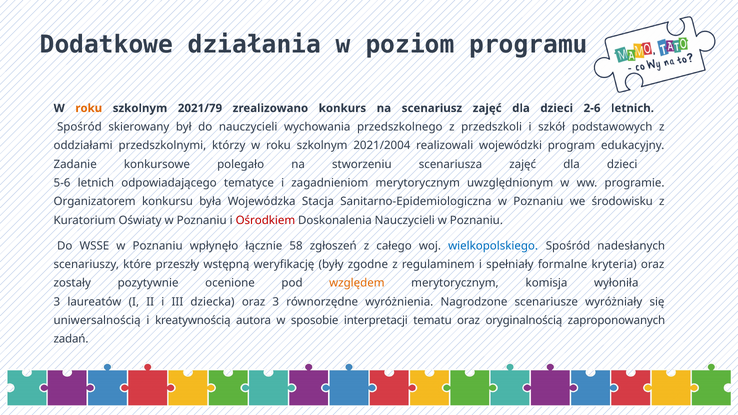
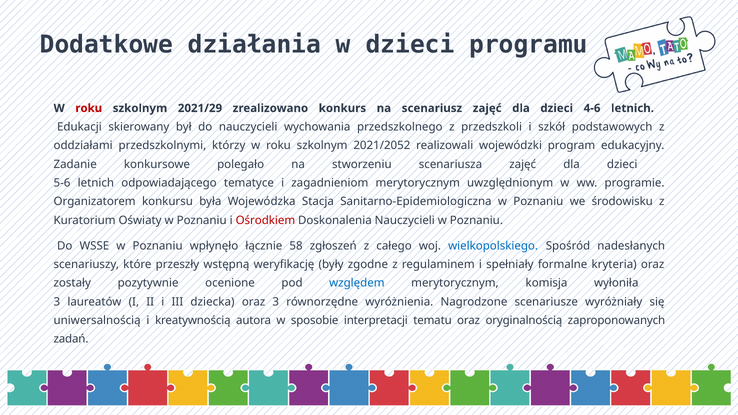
w poziom: poziom -> dzieci (410, 45)
roku colour: orange -> red (89, 108)
2021/79: 2021/79 -> 2021/29 (200, 108)
2-6: 2-6 -> 4-6 (592, 108)
Spośród: Spośród -> Edukacji (79, 127)
2021/2004: 2021/2004 -> 2021/2052 (382, 146)
względem colour: orange -> blue (357, 283)
